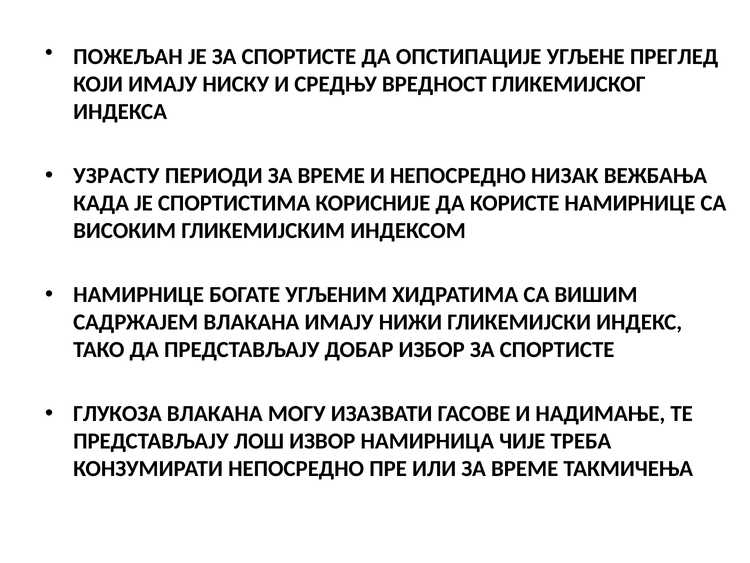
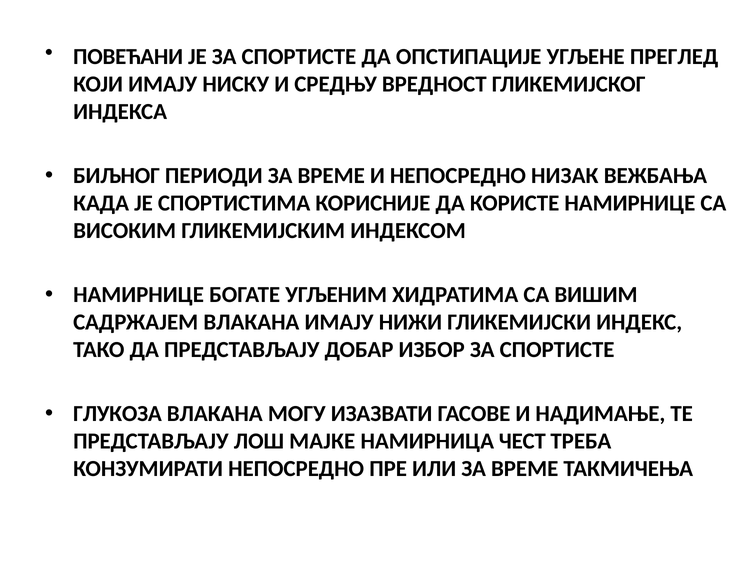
ПОЖЕЉАН: ПОЖЕЉАН -> ПОВЕЋАНИ (128, 57)
УЗРАСТУ: УЗРАСТУ -> БИЉНОГ (117, 176)
ИЗВОР: ИЗВОР -> МАЈКЕ (322, 441)
ЧИЈЕ: ЧИЈЕ -> ЧЕСТ (522, 441)
